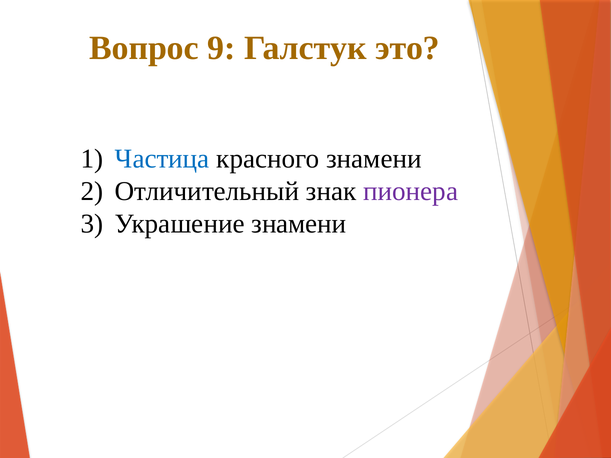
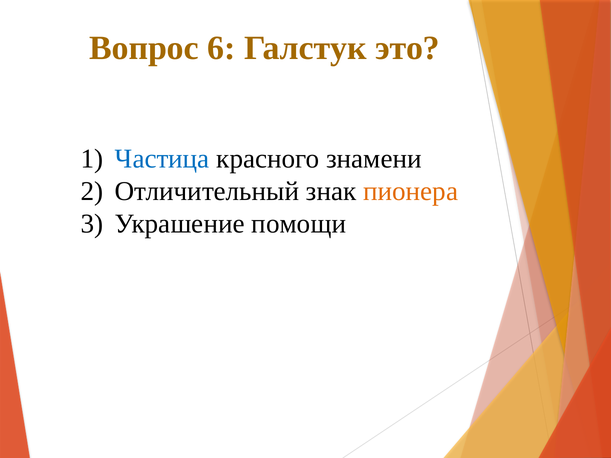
9: 9 -> 6 (222, 48)
пионера colour: purple -> orange (411, 192)
Украшение знамени: знамени -> помощи (299, 224)
